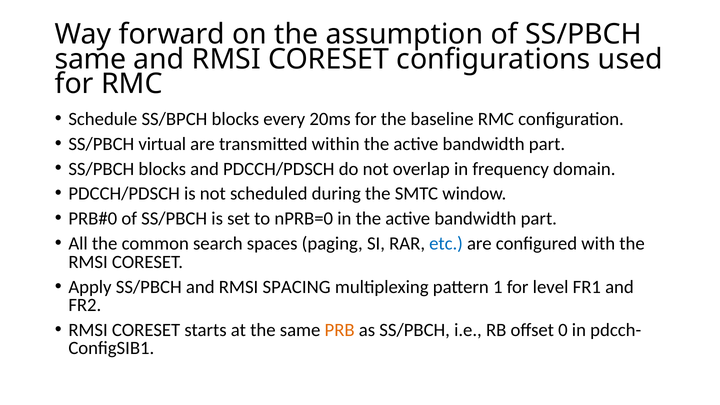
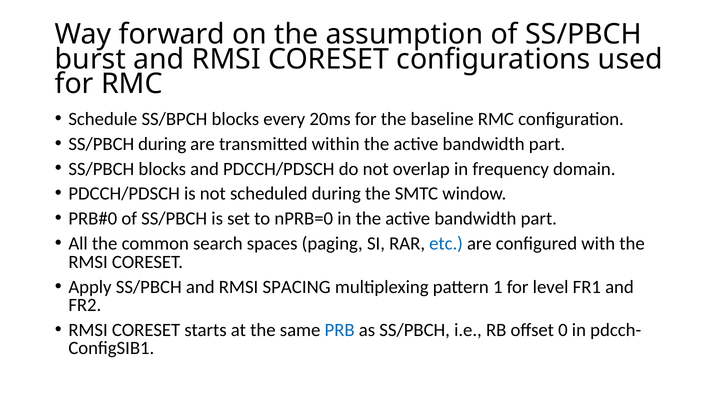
same: same -> burst (90, 59)
SS/PBCH virtual: virtual -> during (162, 144)
PRB colour: orange -> blue (340, 330)
